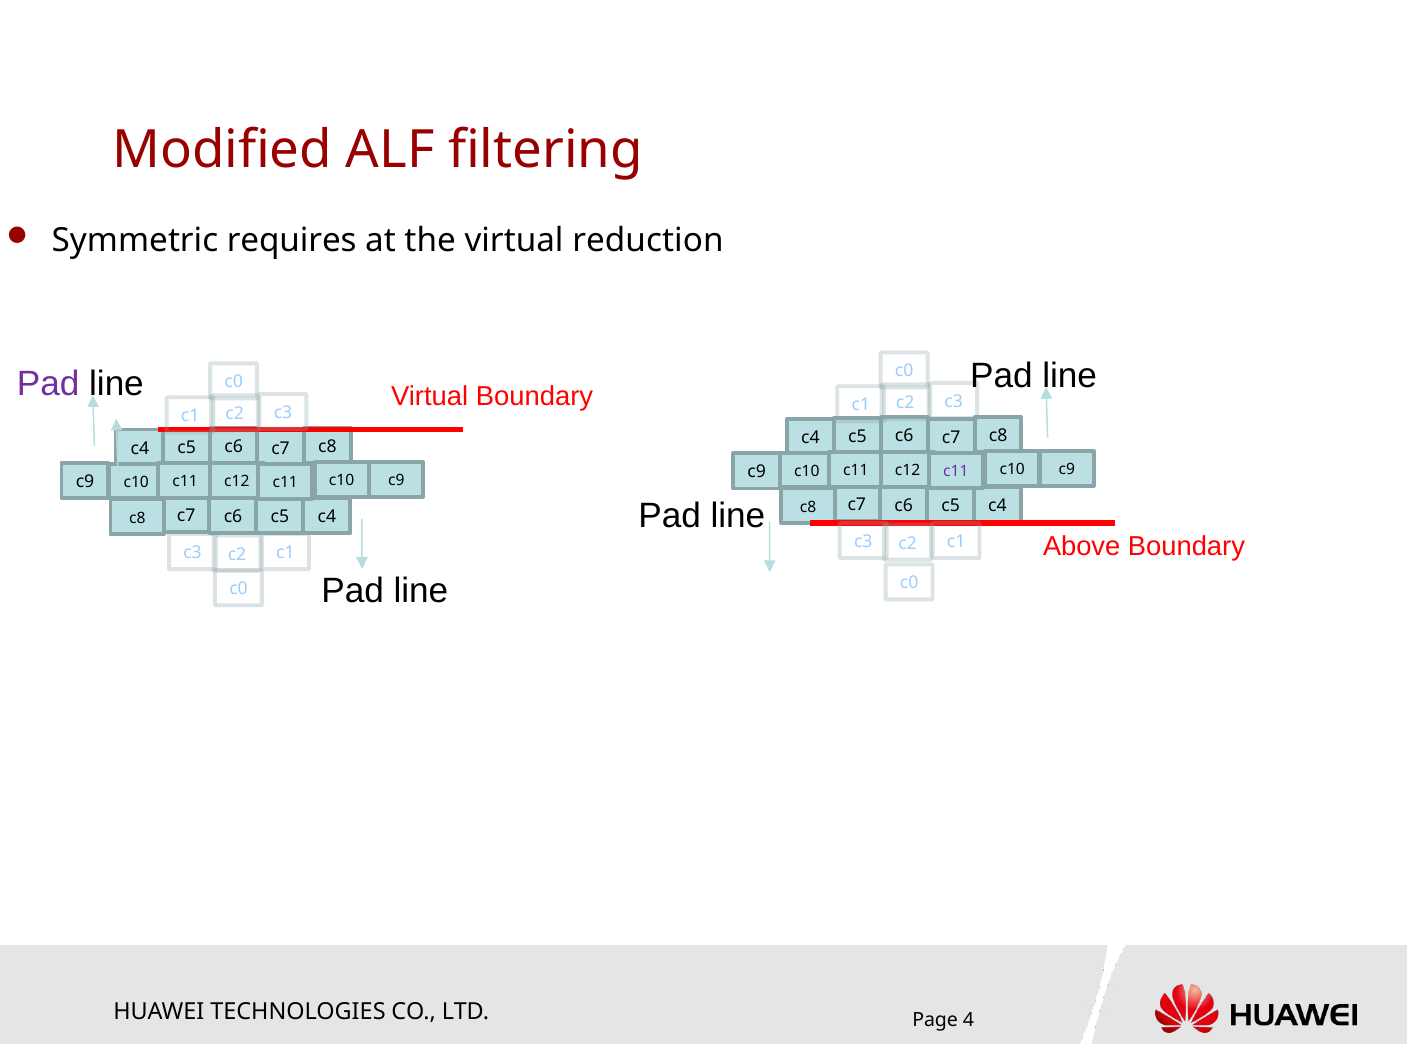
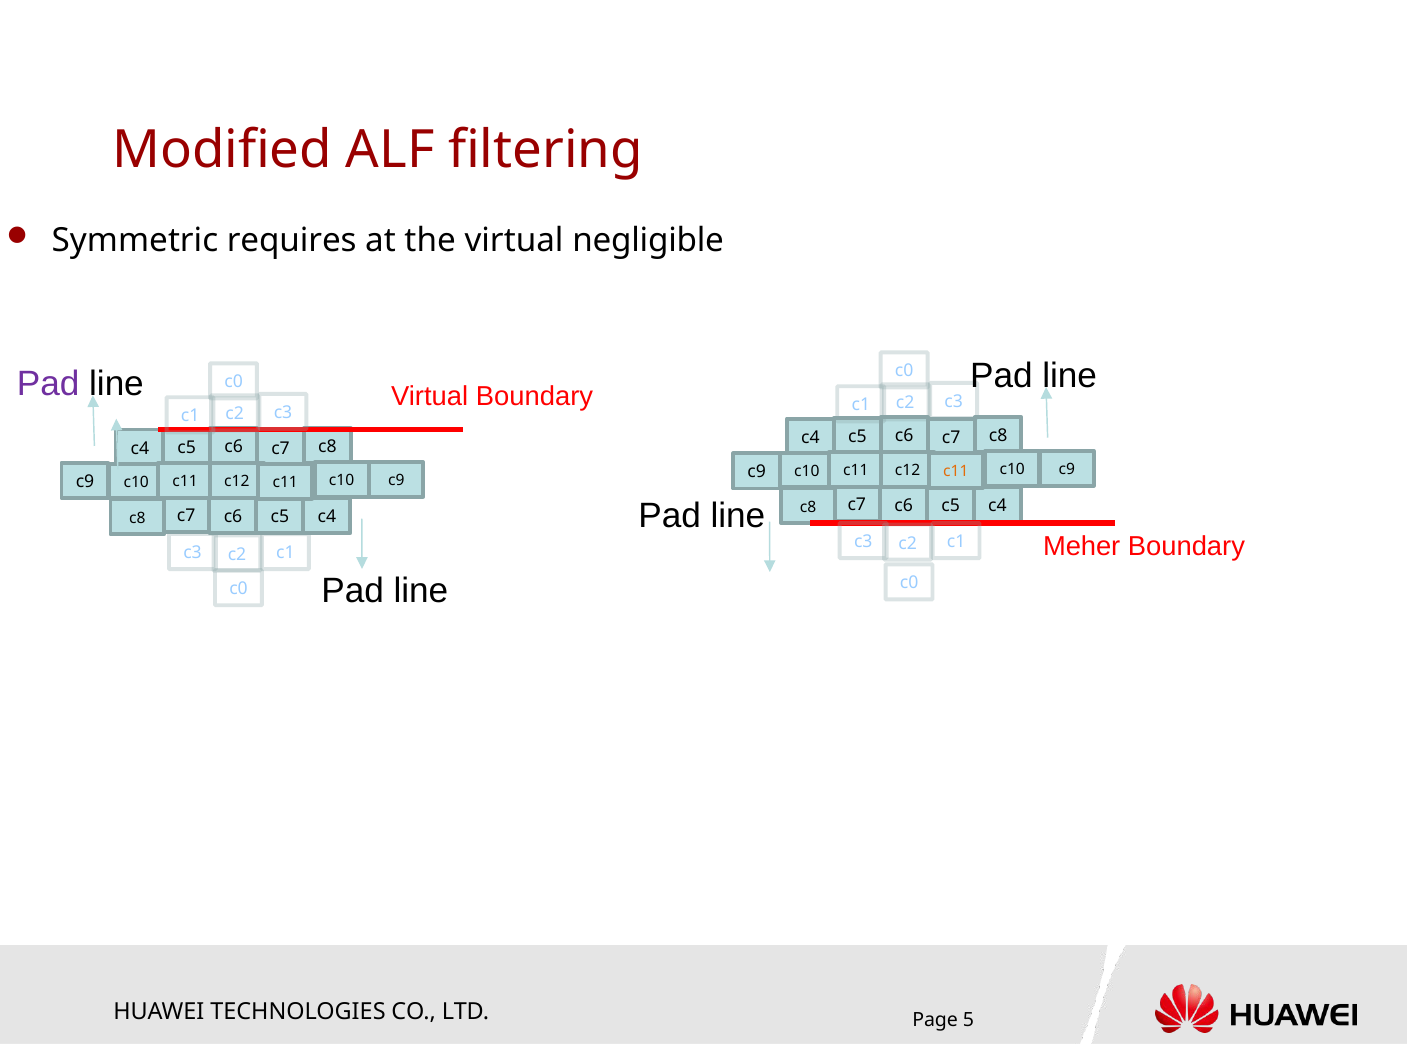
reduction: reduction -> negligible (648, 241)
c11 colour: purple -> orange (956, 472)
Above: Above -> Meher (1082, 547)
4: 4 -> 5 (969, 1020)
